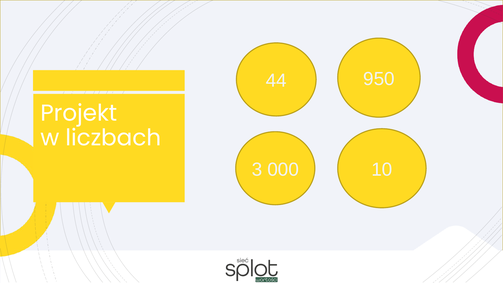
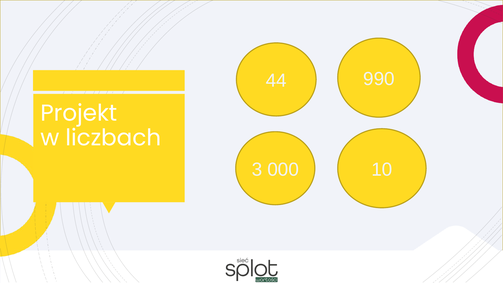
950: 950 -> 990 (379, 79)
